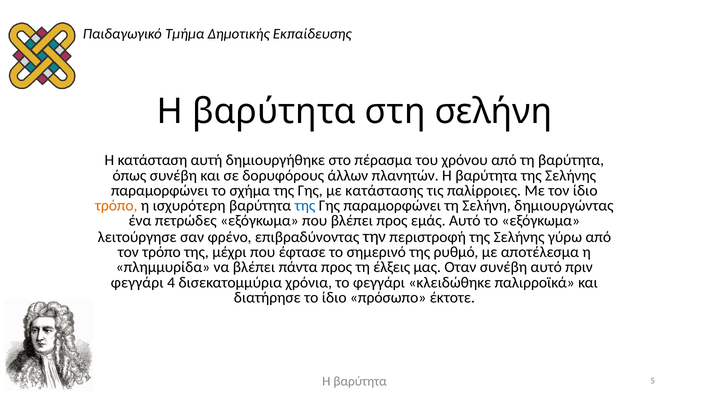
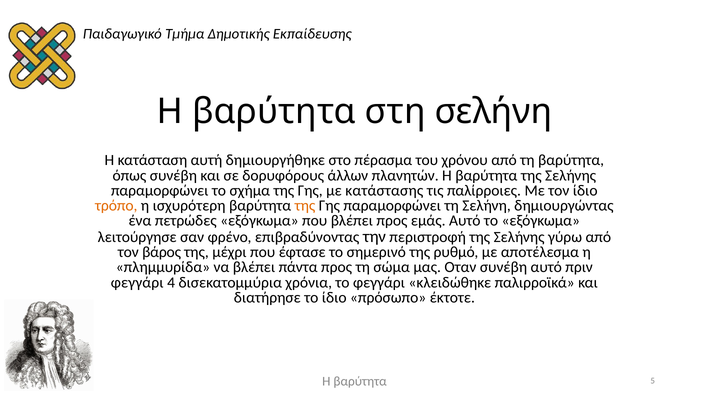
της colour: blue -> orange (305, 205)
τον τρόπο: τρόπο -> βάρος (162, 252)
έλξεις: έλξεις -> σώμα (392, 267)
